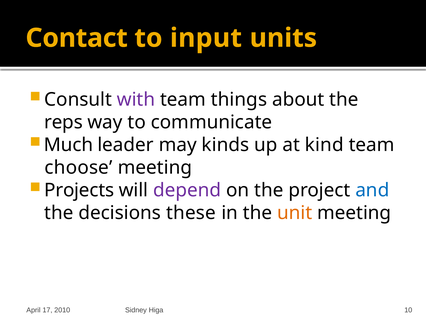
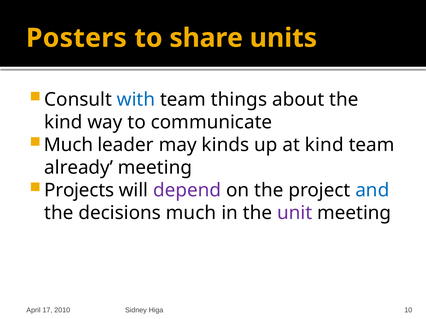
Contact: Contact -> Posters (76, 38)
input: input -> share (206, 38)
with colour: purple -> blue (136, 100)
reps: reps -> kind (63, 122)
choose: choose -> already (79, 168)
decisions these: these -> much (191, 213)
unit colour: orange -> purple (295, 213)
